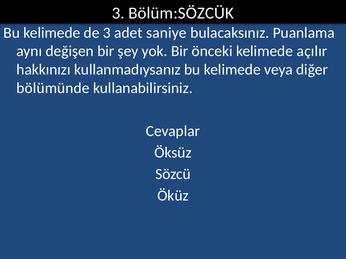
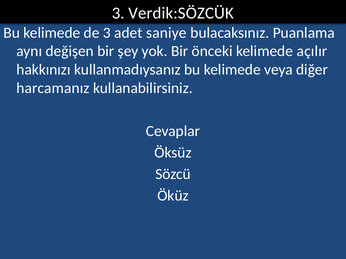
Bölüm:SÖZCÜK: Bölüm:SÖZCÜK -> Verdik:SÖZCÜK (181, 13)
bölümünde: bölümünde -> harcamanız (53, 88)
